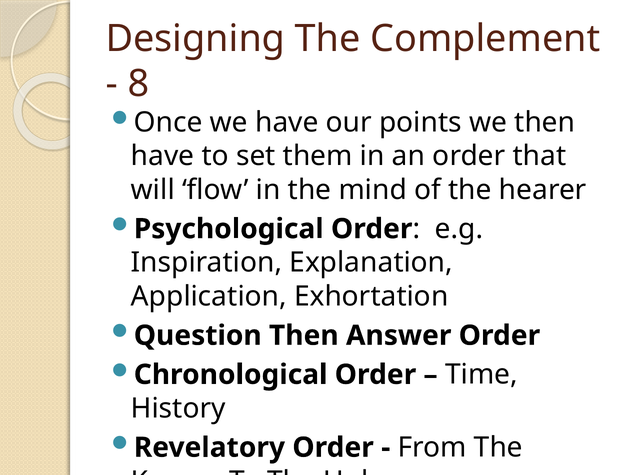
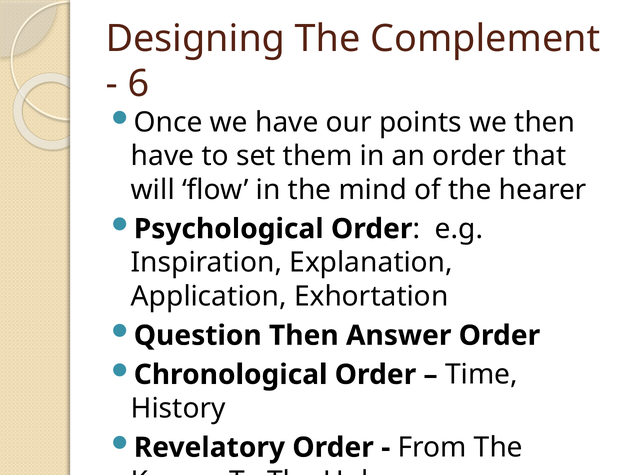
8: 8 -> 6 (138, 84)
